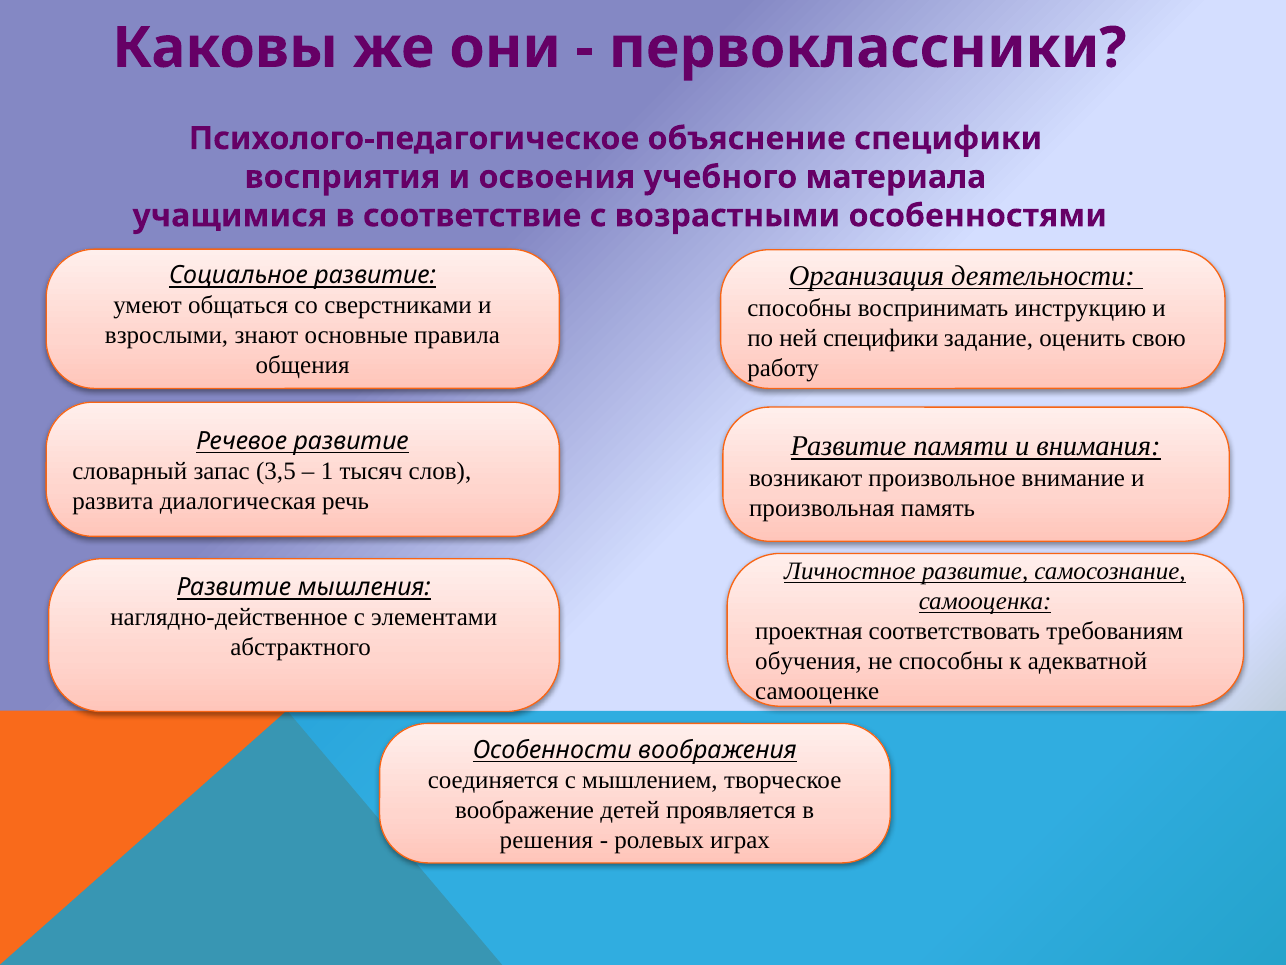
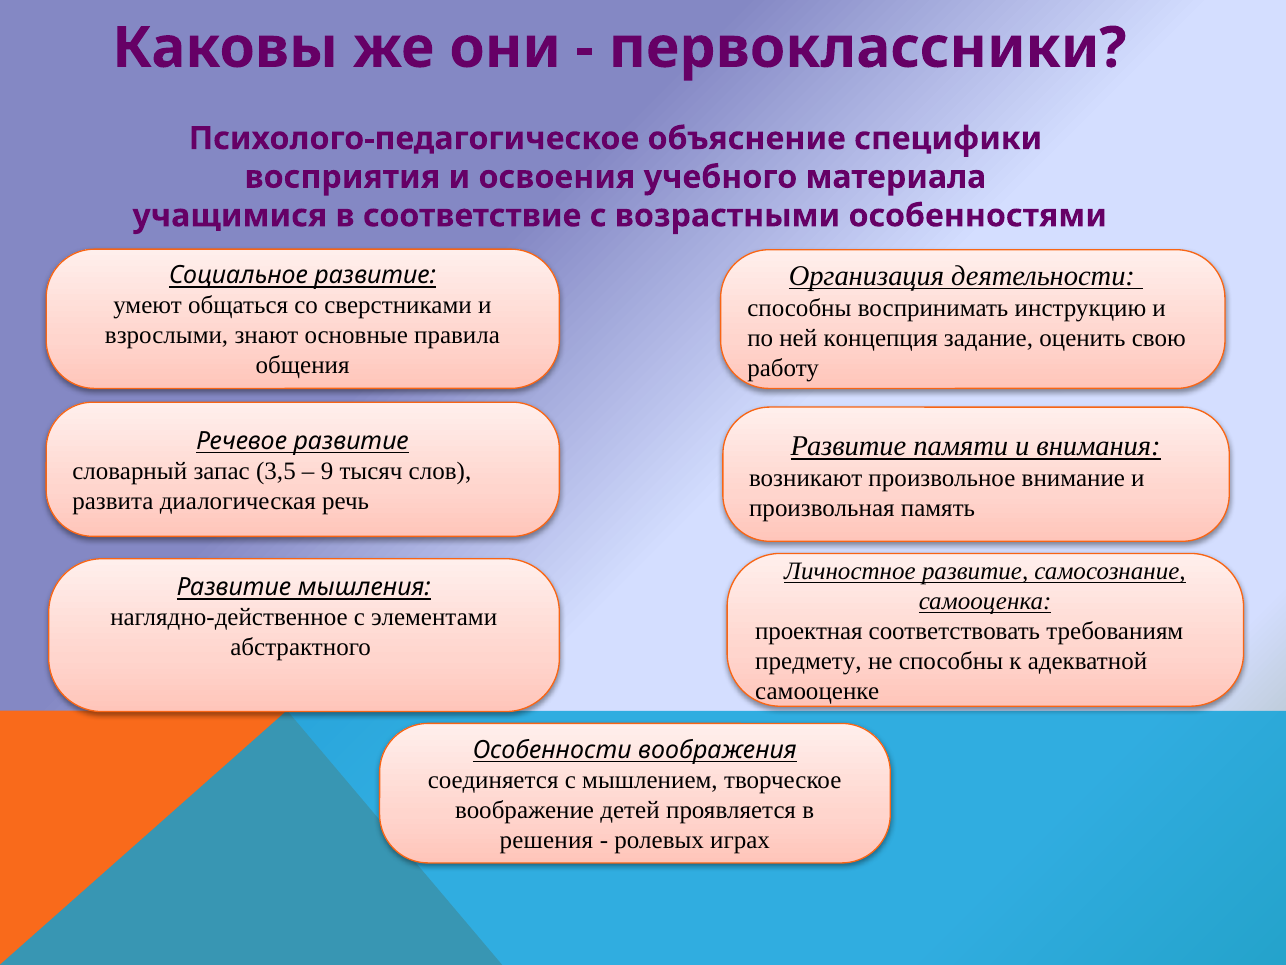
ней специфики: специфики -> концепция (881, 338)
1: 1 -> 9 (327, 471)
обучения: обучения -> предмету (808, 661)
